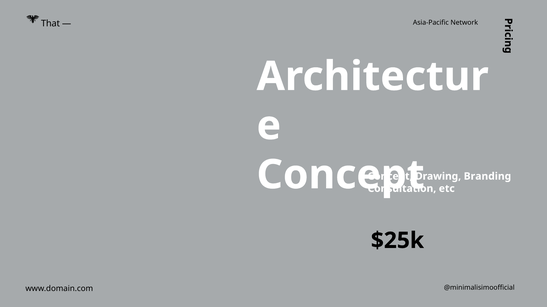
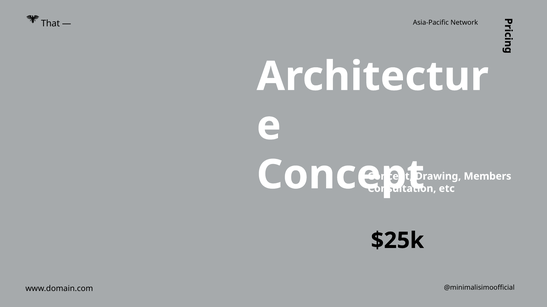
Branding: Branding -> Members (488, 177)
